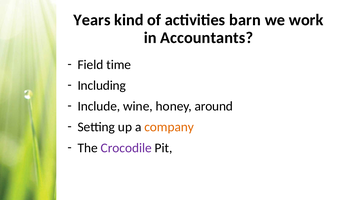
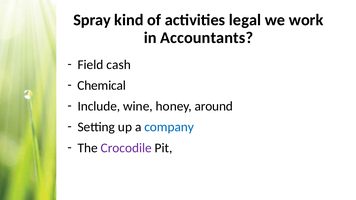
Years: Years -> Spray (92, 20)
barn: barn -> legal (245, 20)
time: time -> cash (119, 65)
Including: Including -> Chemical (102, 86)
company colour: orange -> blue (169, 127)
